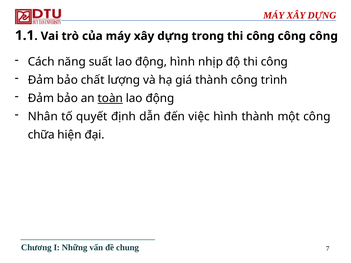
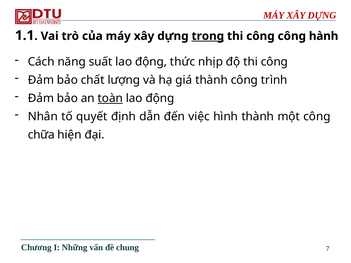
trong underline: none -> present (208, 36)
công công công: công -> hành (324, 36)
động hình: hình -> thức (183, 62)
